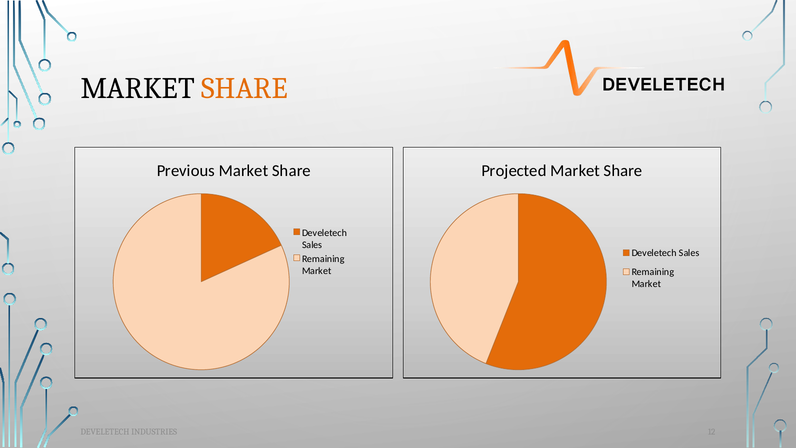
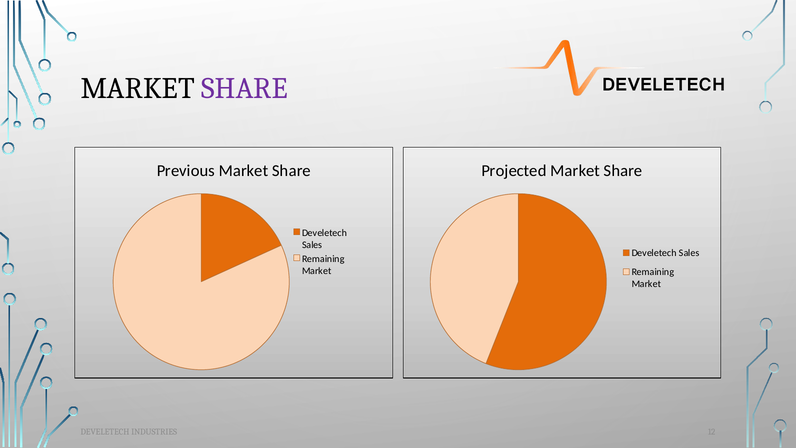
SHARE colour: orange -> purple (245, 88)
